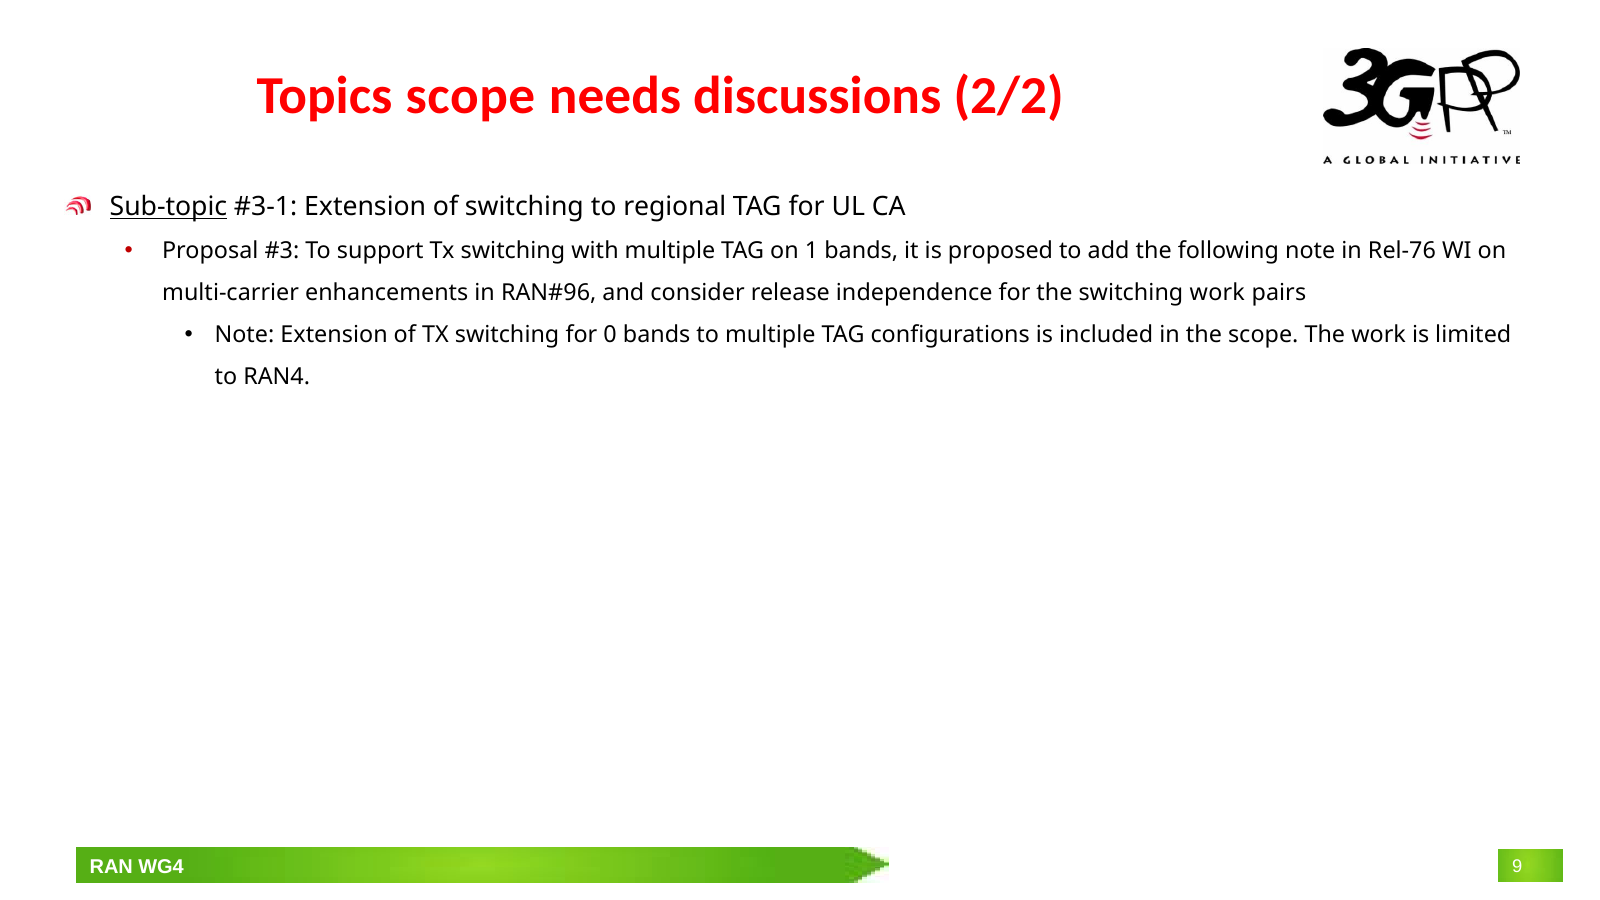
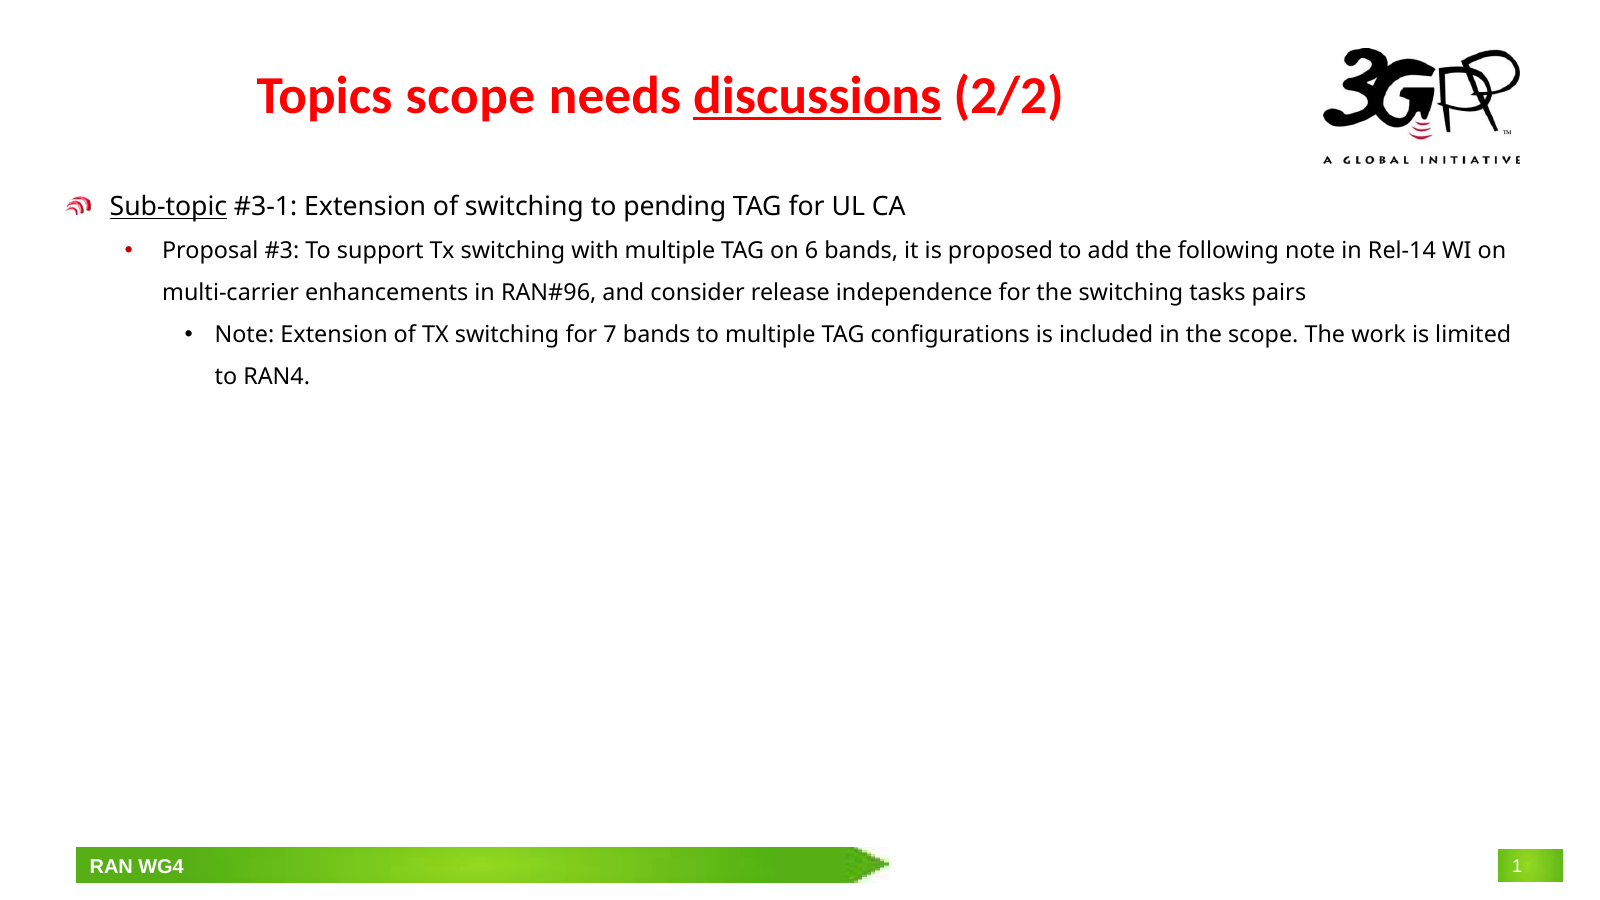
discussions underline: none -> present (817, 96)
regional: regional -> pending (675, 207)
1: 1 -> 6 (812, 251)
Rel-76: Rel-76 -> Rel-14 (1402, 251)
switching work: work -> tasks (1217, 293)
0: 0 -> 7 (610, 335)
9: 9 -> 1 (1517, 866)
